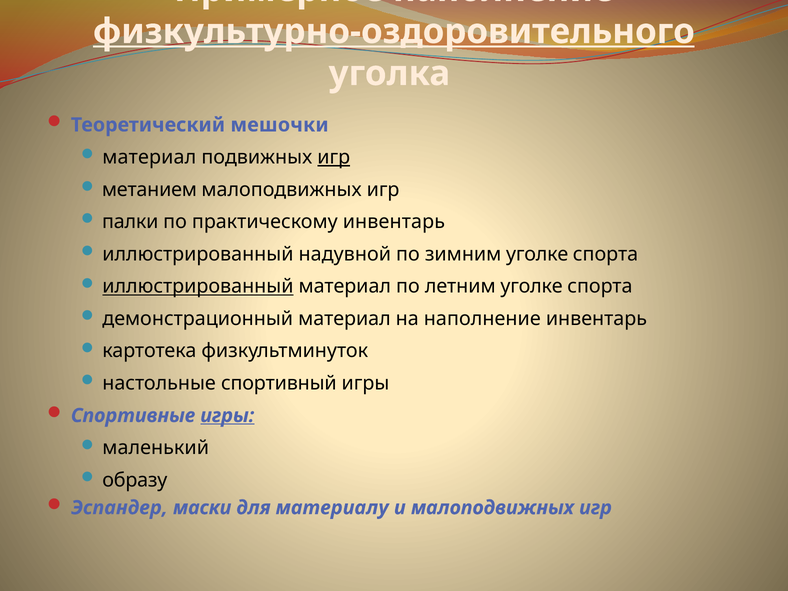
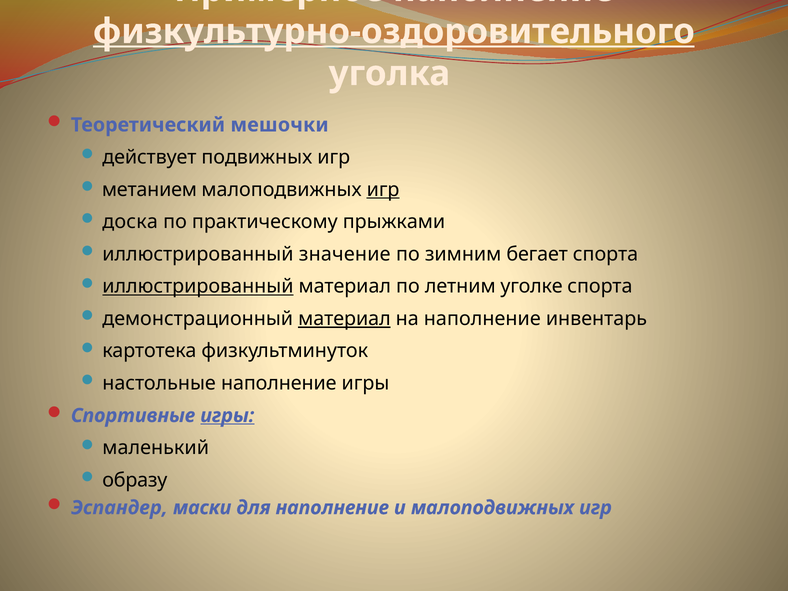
материал: материал -> действует (149, 157)
игр underline: present -> none (334, 157)
игр underline: none -> present (383, 190)
палки: палки -> доска (130, 222)
практическому инвентарь: инвентарь -> прыжками (394, 222)
надувной: надувной -> значение (345, 254)
зимним уголке: уголке -> бегает (537, 254)
материал underline: none -> present (344, 319)
настольные спортивный: спортивный -> наполнение (279, 383)
для материалу: материалу -> наполнение (332, 508)
